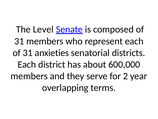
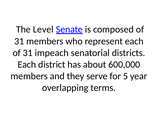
anxieties: anxieties -> impeach (52, 53)
2: 2 -> 5 (125, 76)
